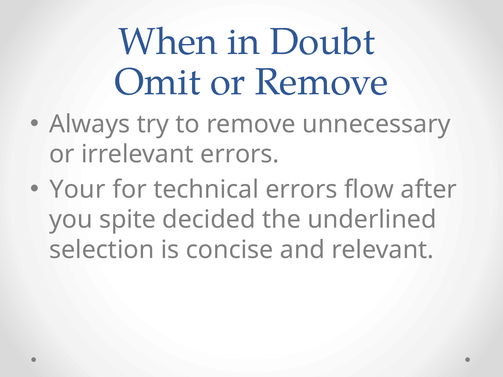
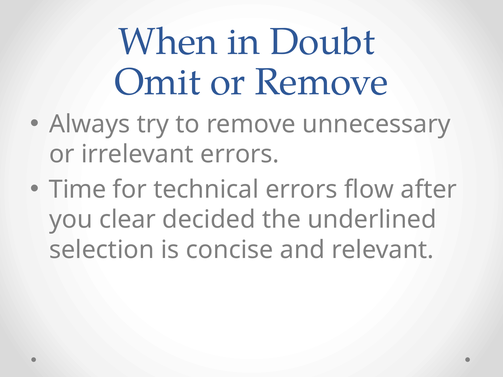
Your: Your -> Time (78, 190)
spite: spite -> clear (127, 220)
